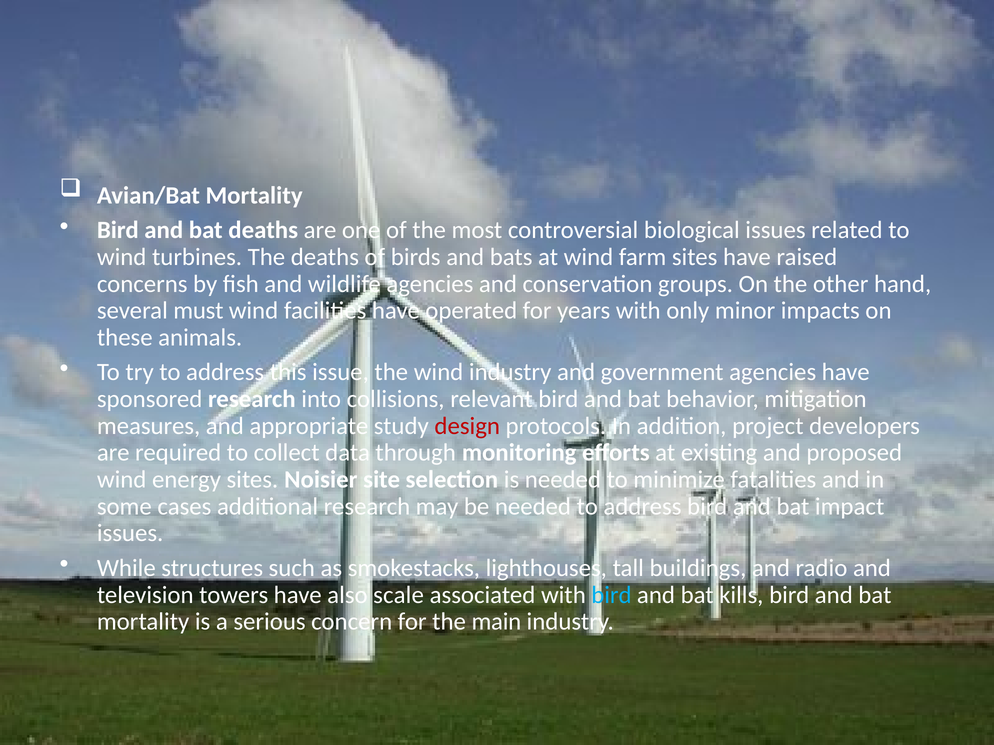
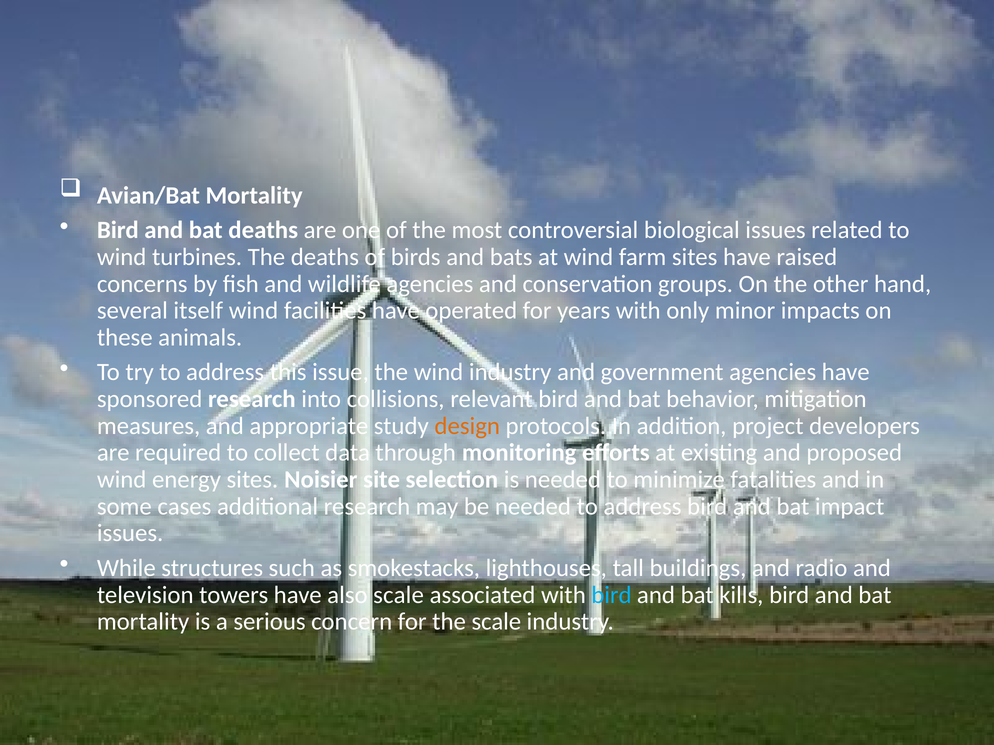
must: must -> itself (198, 311)
design colour: red -> orange (467, 426)
the main: main -> scale (496, 622)
